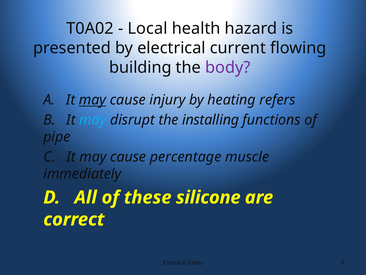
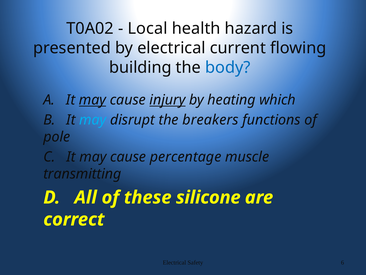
body colour: purple -> blue (228, 67)
injury underline: none -> present (167, 100)
refers: refers -> which (277, 100)
installing: installing -> breakers (210, 120)
pipe: pipe -> pole (57, 137)
immediately: immediately -> transmitting (82, 174)
